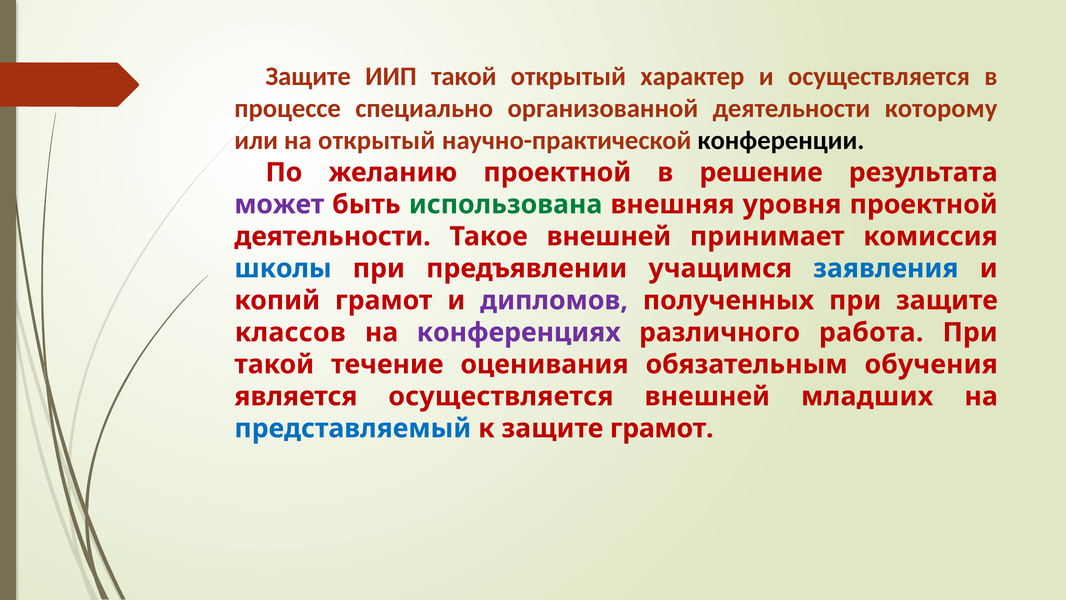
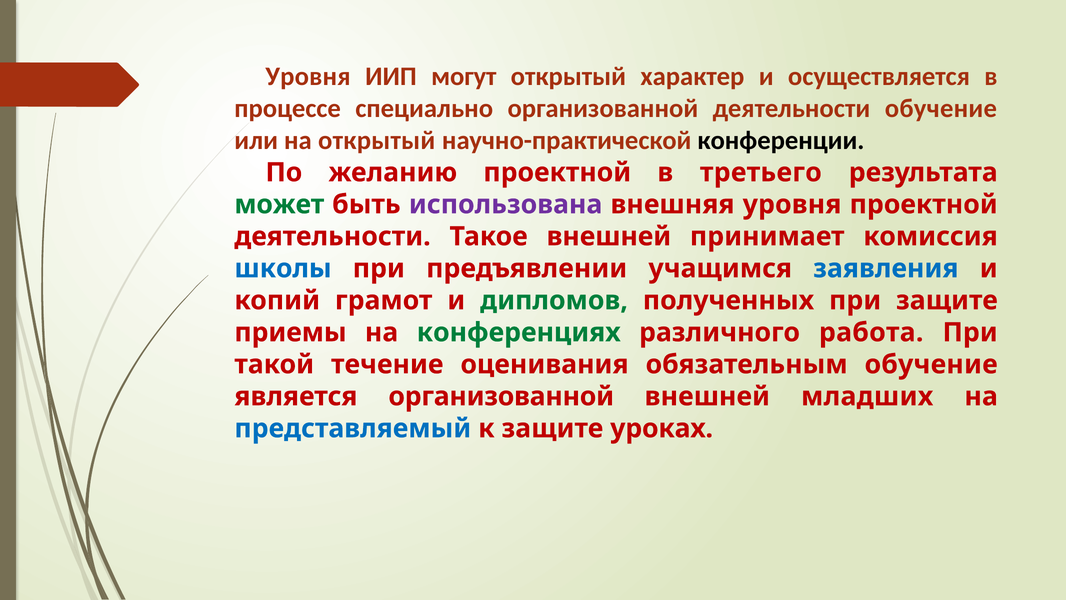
Защите: Защите -> Уровня (308, 76)
ИИП такой: такой -> могут (464, 76)
деятельности которому: которому -> обучение (941, 108)
решение: решение -> третьего (761, 172)
может colour: purple -> green (279, 204)
использована colour: green -> purple (506, 204)
дипломов colour: purple -> green (554, 300)
классов: классов -> приемы (290, 332)
конференциях colour: purple -> green (519, 332)
обязательным обучения: обучения -> обучение (931, 364)
является осуществляется: осуществляется -> организованной (501, 396)
защите грамот: грамот -> уроках (662, 428)
